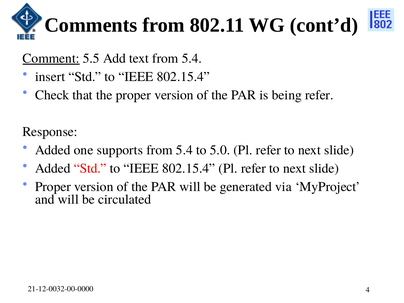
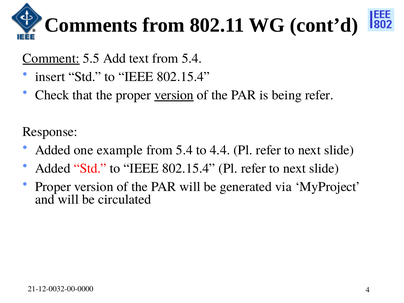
version underline: none -> present (174, 95)
supports: supports -> example (120, 150)
5.0: 5.0 -> 4.4 (220, 150)
